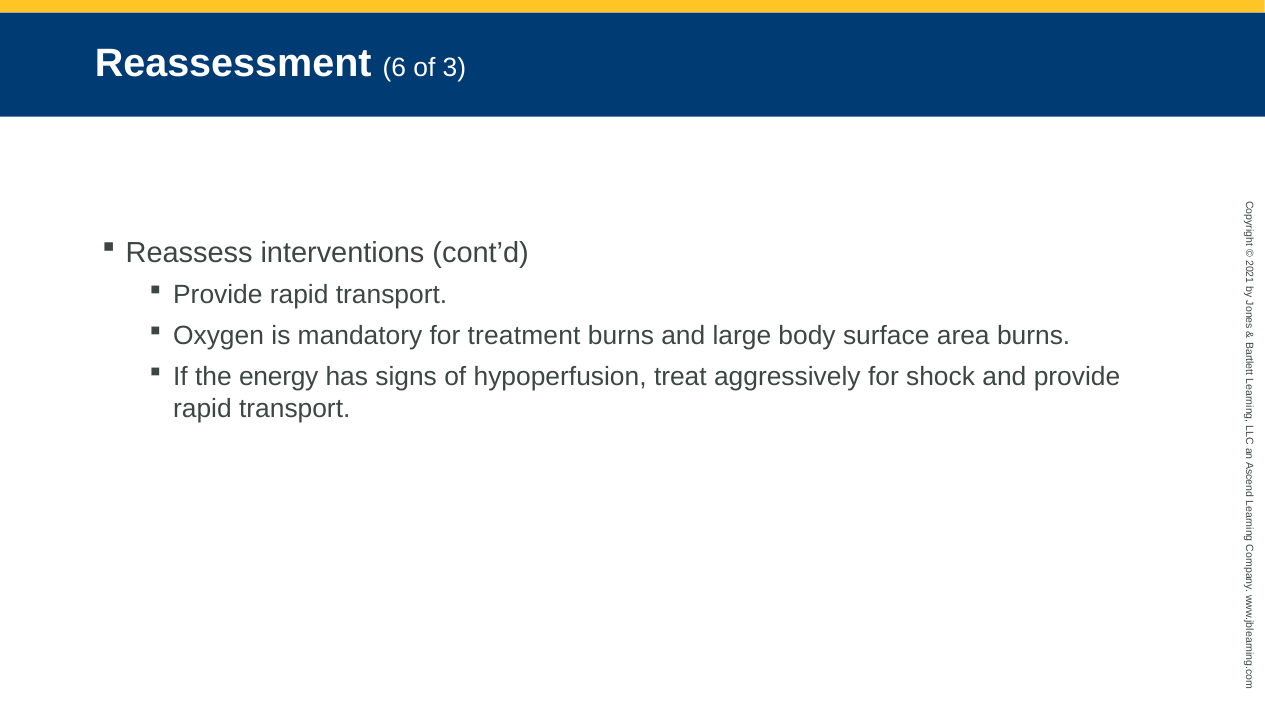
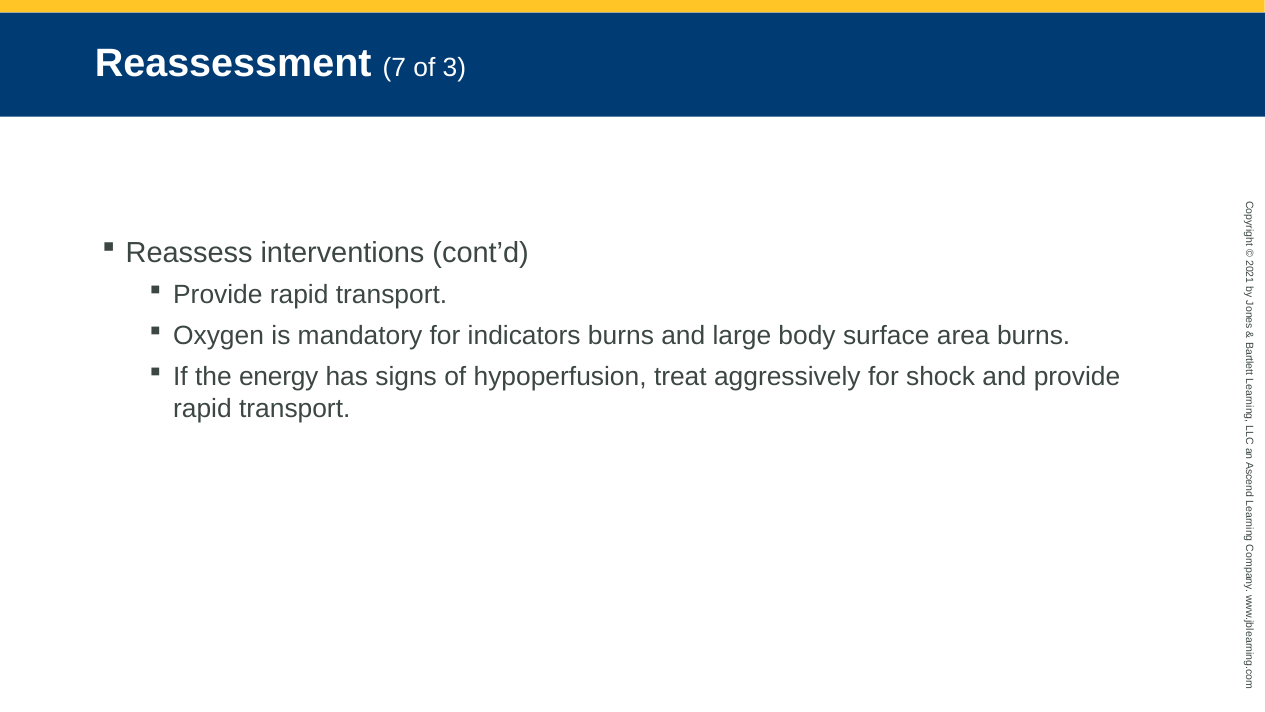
6: 6 -> 7 (394, 68)
treatment: treatment -> indicators (524, 336)
